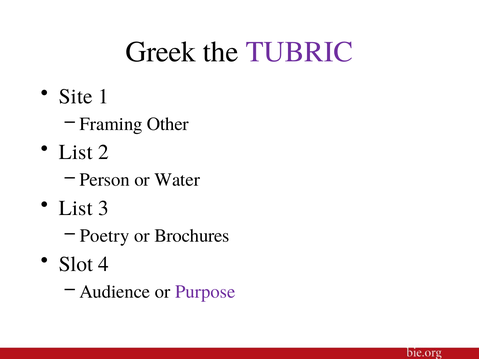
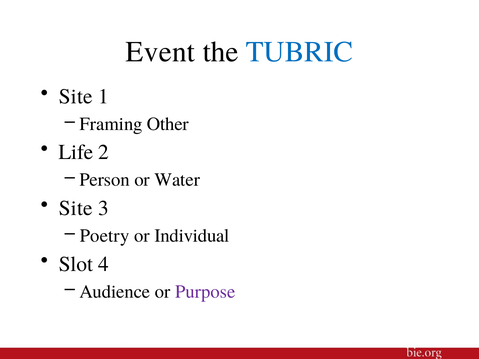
Greek: Greek -> Event (160, 52)
TUBRIC colour: purple -> blue (299, 52)
List: List -> Life (76, 152)
List: List -> Site (76, 208)
Brochures: Brochures -> Individual (192, 236)
